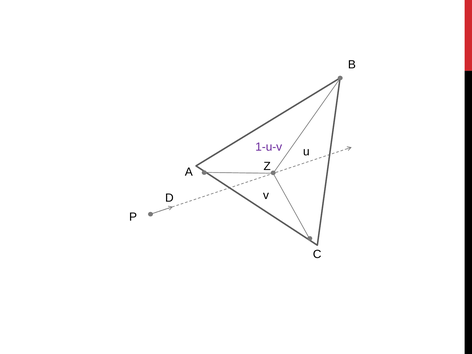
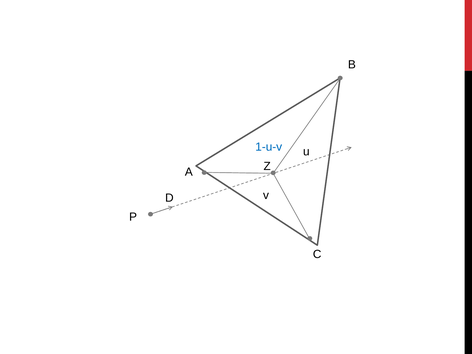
1-u-v colour: purple -> blue (269, 147)
